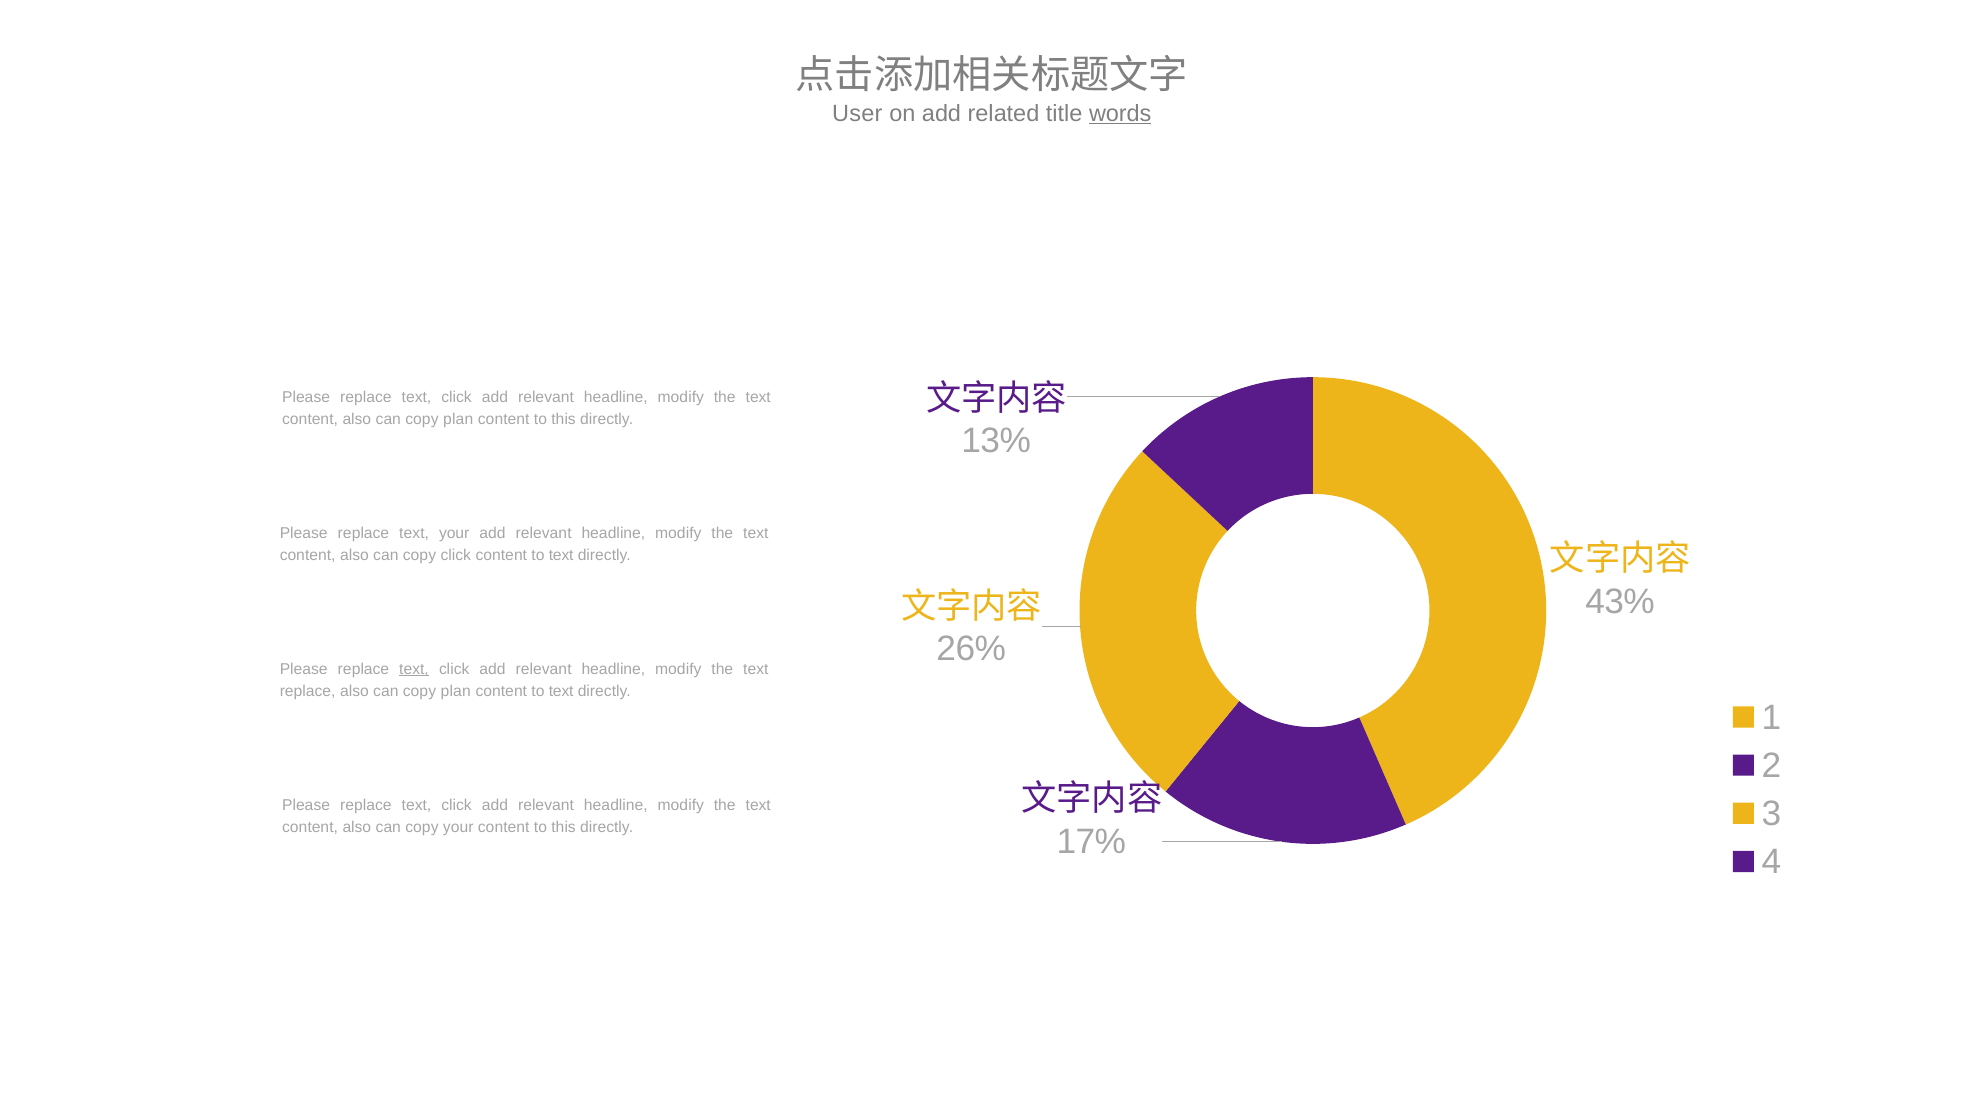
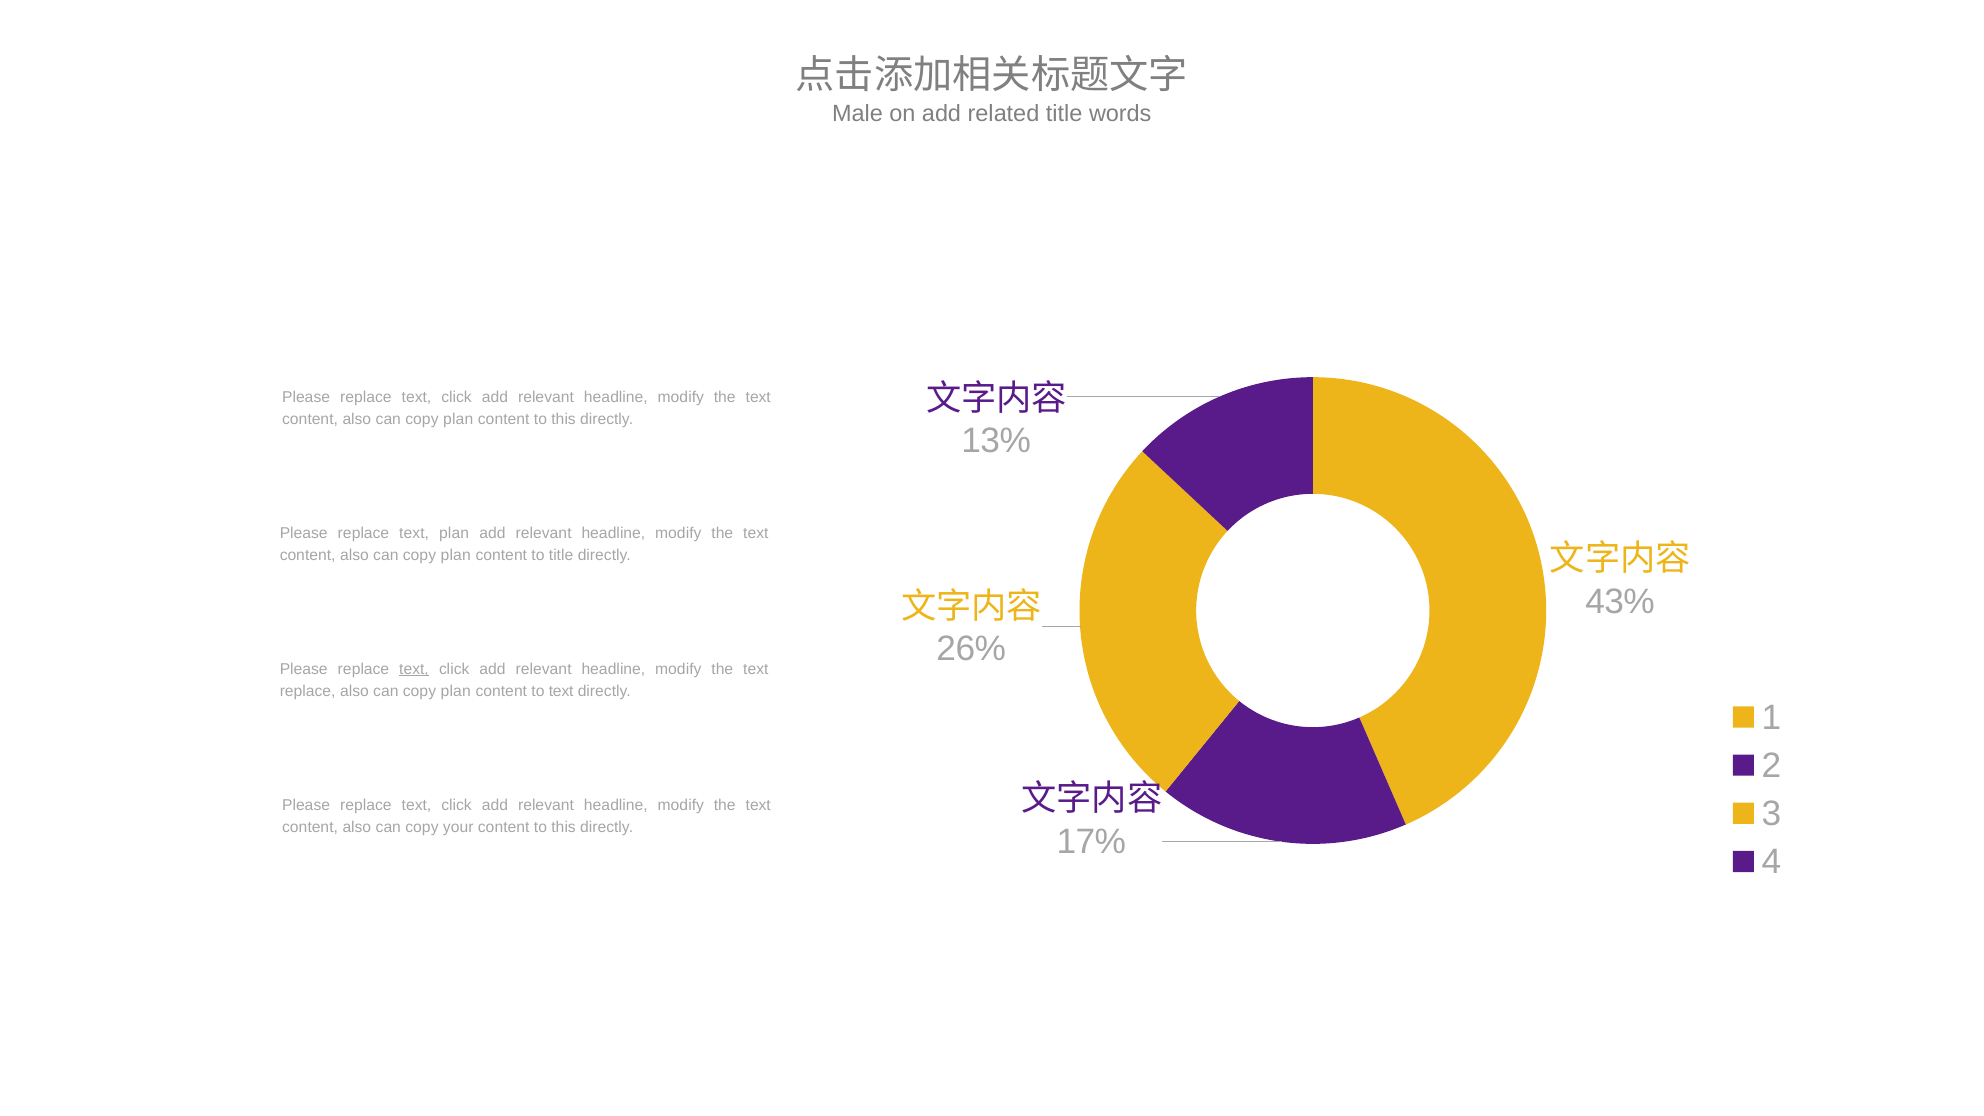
User: User -> Male (857, 113)
words underline: present -> none (1120, 113)
text your: your -> plan (454, 533)
click: click -> plan (456, 555)
text: text -> title (561, 555)
